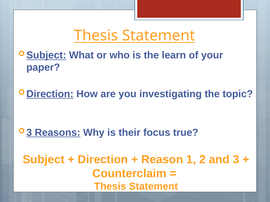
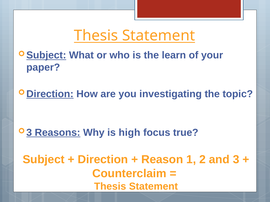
their: their -> high (129, 133)
